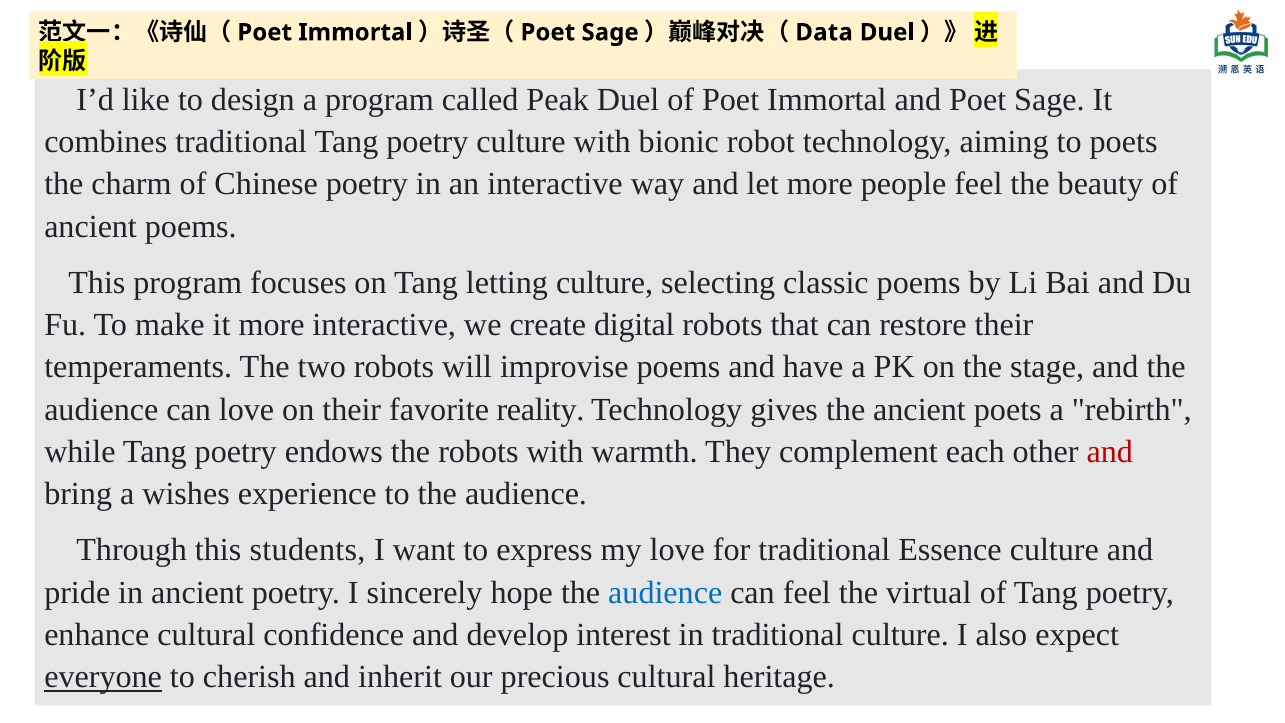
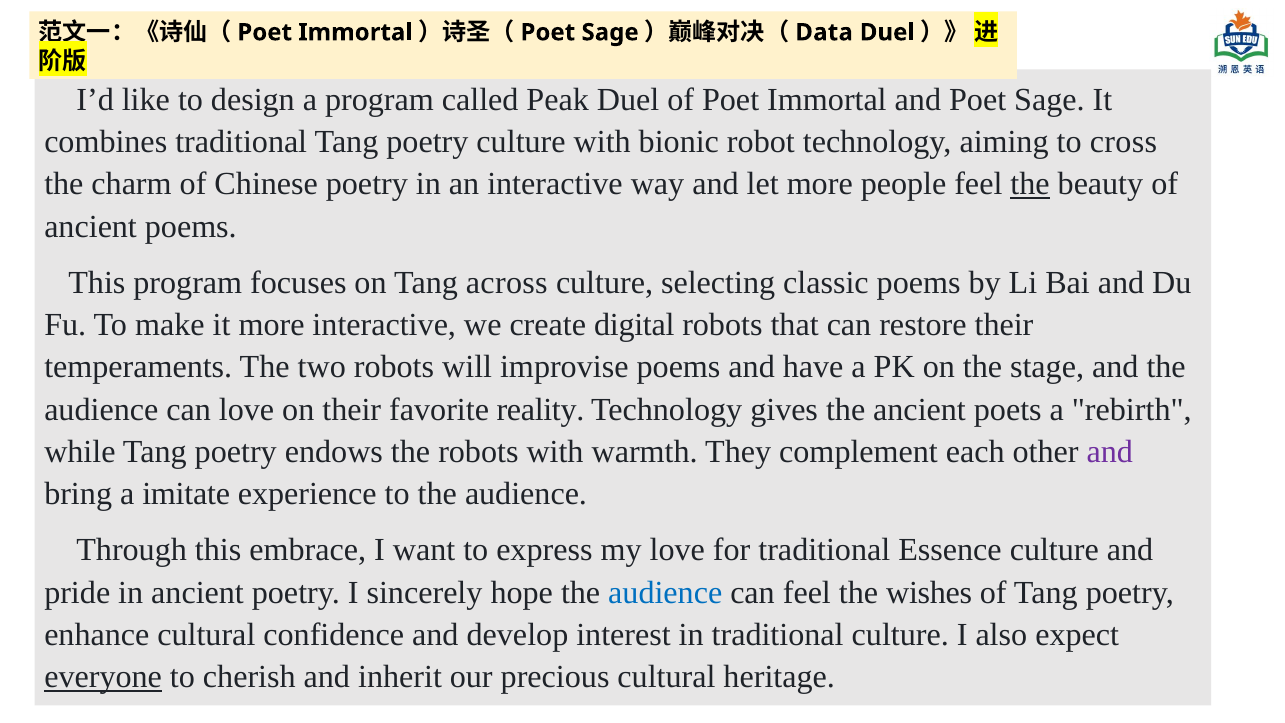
to poets: poets -> cross (1123, 142)
the underline: none -> present (1030, 184)
letting: letting -> across (507, 282)
and colour: red -> purple (1110, 452)
wishes: wishes -> imitate (186, 494)
students: students -> embrace (308, 550)
virtual: virtual -> wishes (929, 592)
